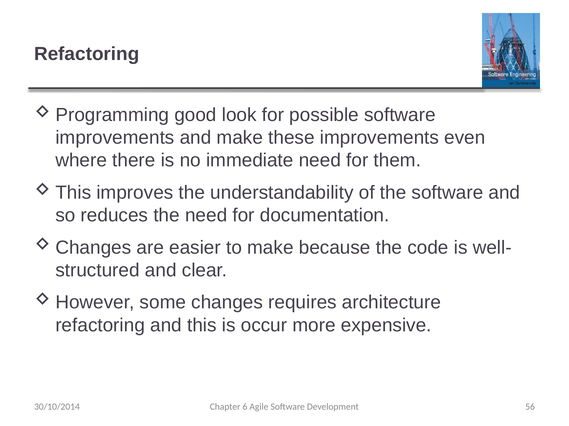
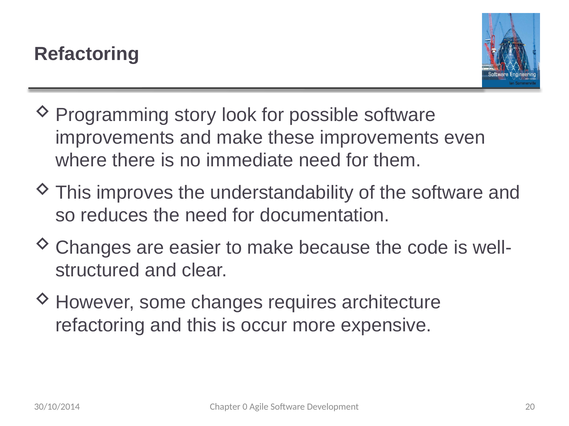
good: good -> story (195, 115)
6: 6 -> 0 (245, 408)
56: 56 -> 20 (530, 407)
